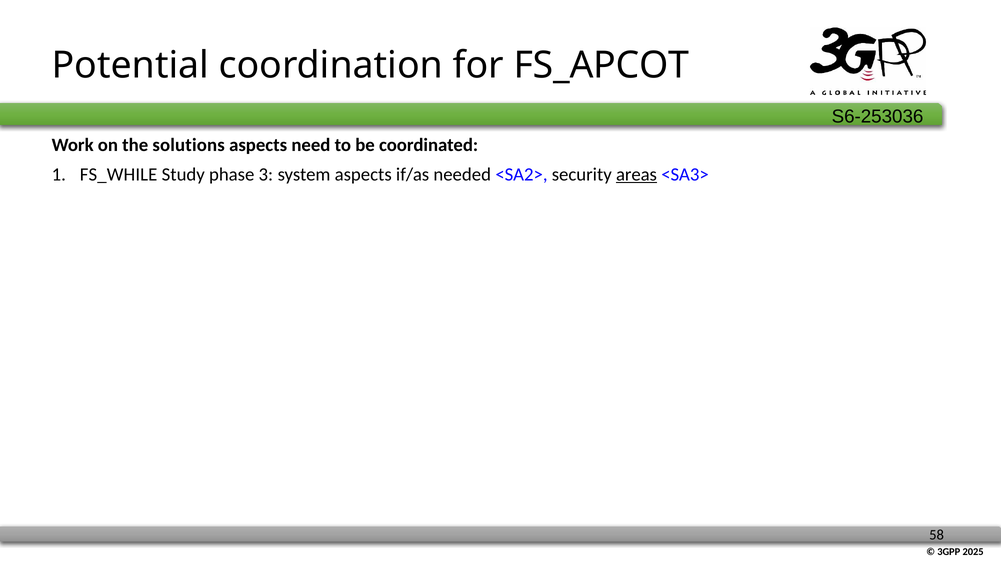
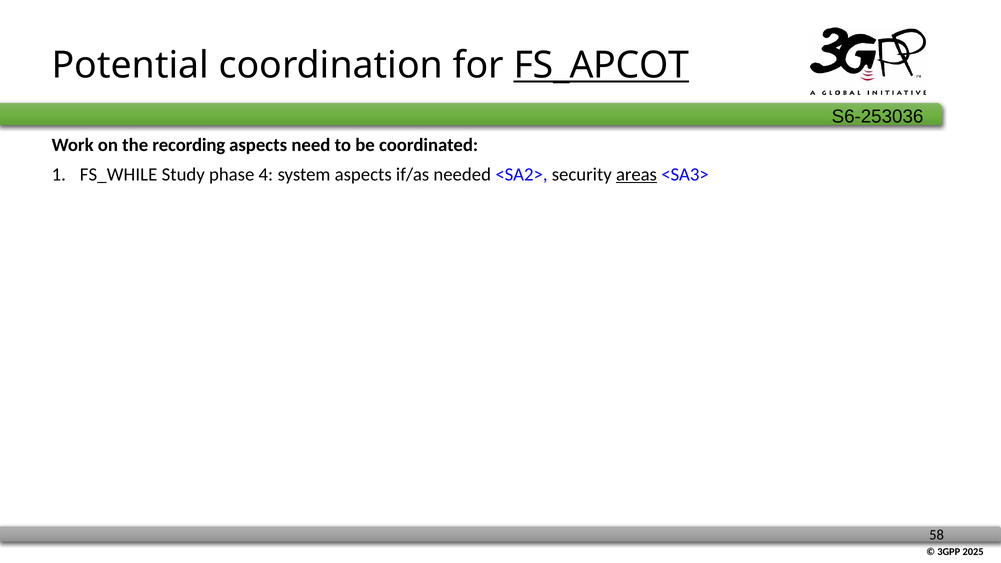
FS_APCOT underline: none -> present (601, 65)
solutions: solutions -> recording (189, 145)
3: 3 -> 4 (266, 174)
